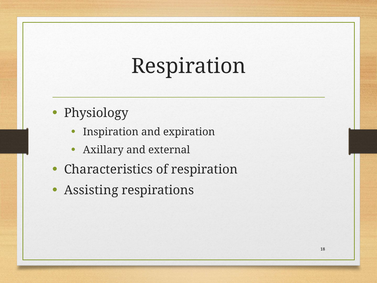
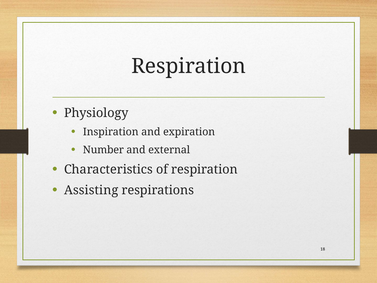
Axillary: Axillary -> Number (103, 150)
